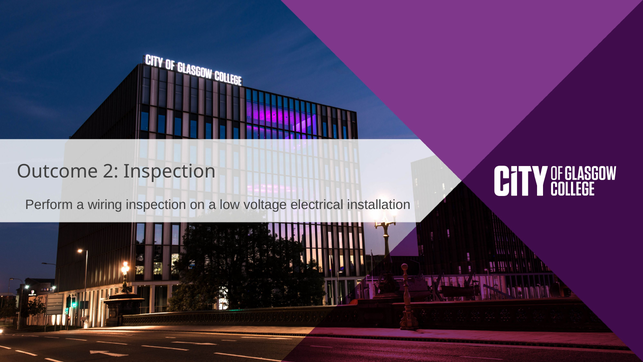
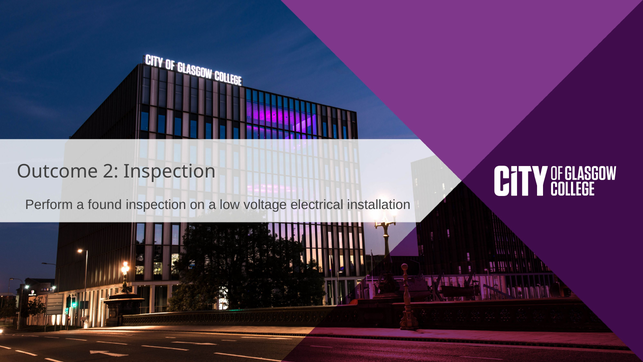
wiring: wiring -> found (105, 205)
